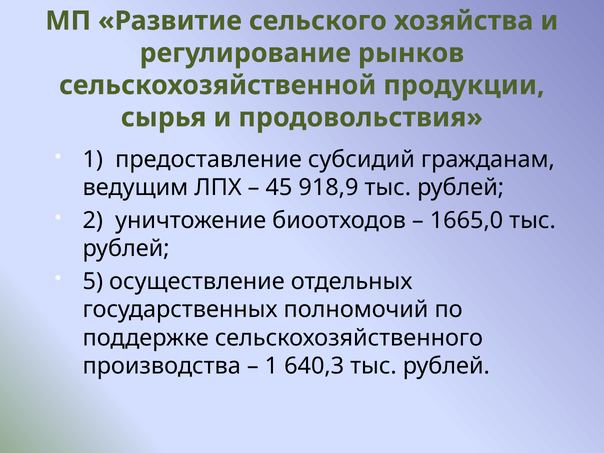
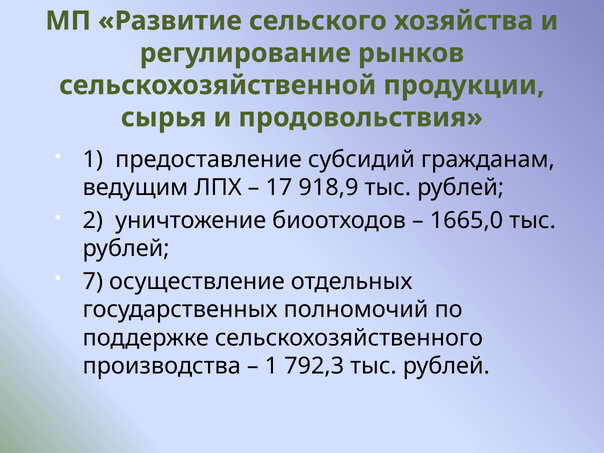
45: 45 -> 17 (279, 188)
5: 5 -> 7 (93, 282)
640,3: 640,3 -> 792,3 (314, 366)
